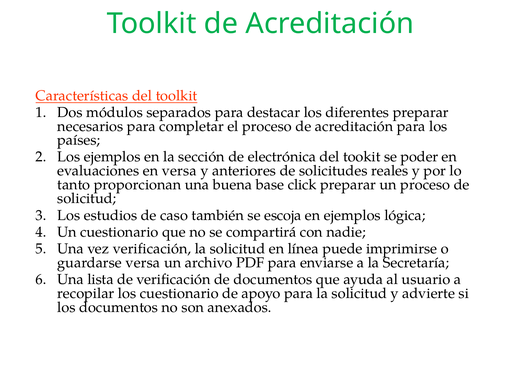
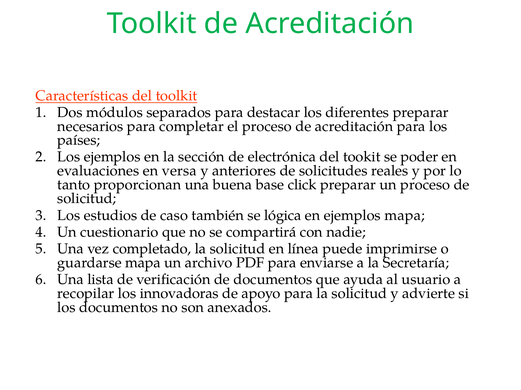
escoja: escoja -> lógica (283, 216)
ejemplos lógica: lógica -> mapa (405, 216)
vez verificación: verificación -> completado (152, 249)
guardarse versa: versa -> mapa (143, 263)
los cuestionario: cuestionario -> innovadoras (179, 294)
